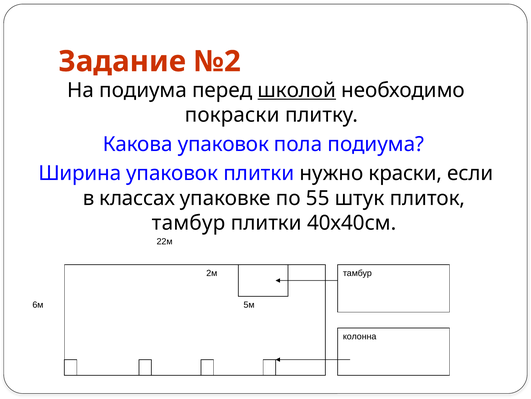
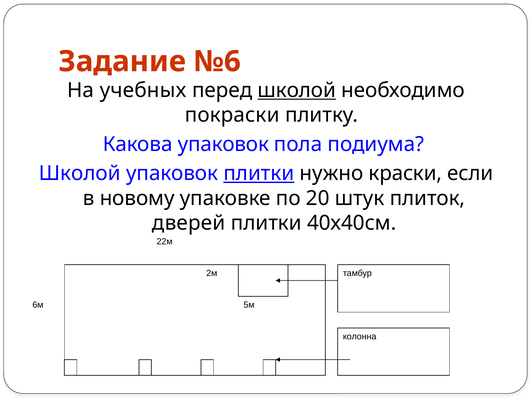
№2: №2 -> №6 (217, 61)
На подиума: подиума -> учебных (143, 90)
Ширина: Ширина -> Школой (80, 173)
плитки underline: none -> present (259, 173)
классах: классах -> новому (137, 198)
55: 55 -> 20 (318, 198)
тамбур: тамбур -> дверей (189, 223)
